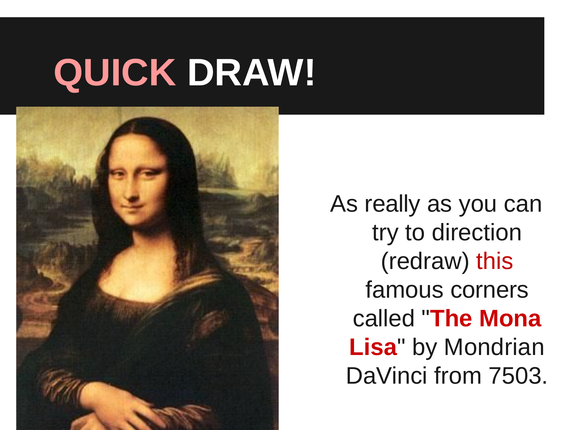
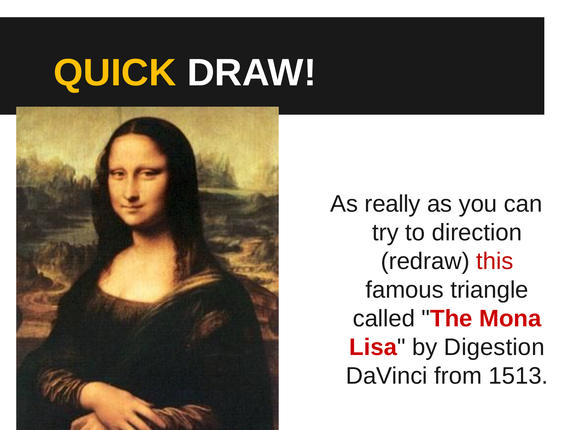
QUICK colour: pink -> yellow (115, 73)
corners: corners -> triangle (489, 290)
Mondrian: Mondrian -> Digestion (494, 347)
7503: 7503 -> 1513 (518, 376)
